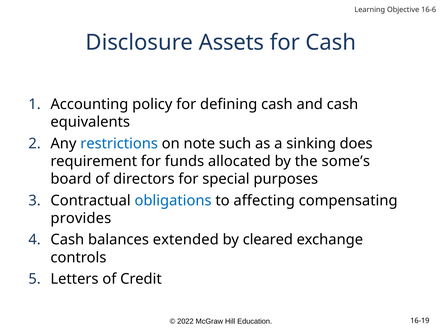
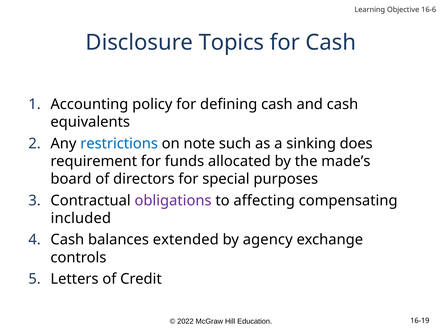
Assets: Assets -> Topics (231, 42)
some’s: some’s -> made’s (346, 161)
obligations colour: blue -> purple (173, 200)
provides: provides -> included (81, 218)
cleared: cleared -> agency (268, 239)
